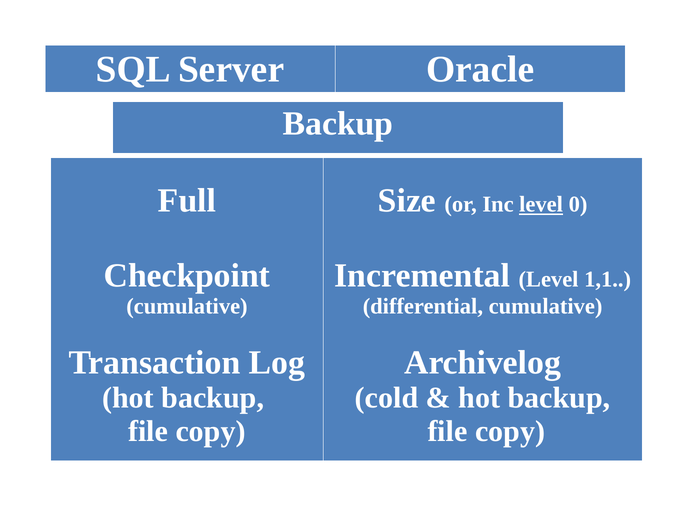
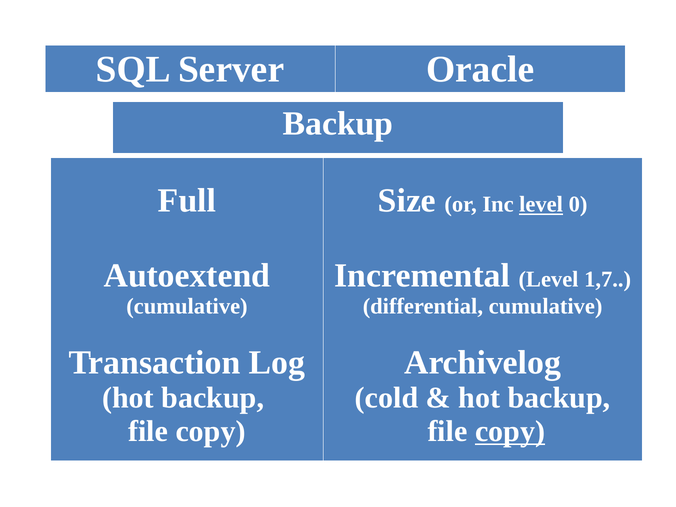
Checkpoint: Checkpoint -> Autoextend (187, 275)
1,1: 1,1 -> 1,7 (608, 279)
copy underline: none -> present (510, 431)
